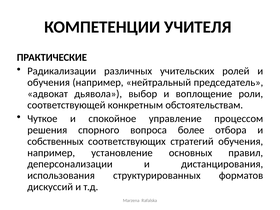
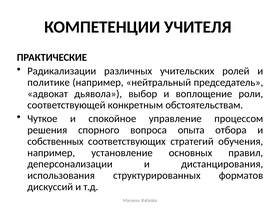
обучения: обучения -> политике (49, 82)
более: более -> опыта (191, 130)
